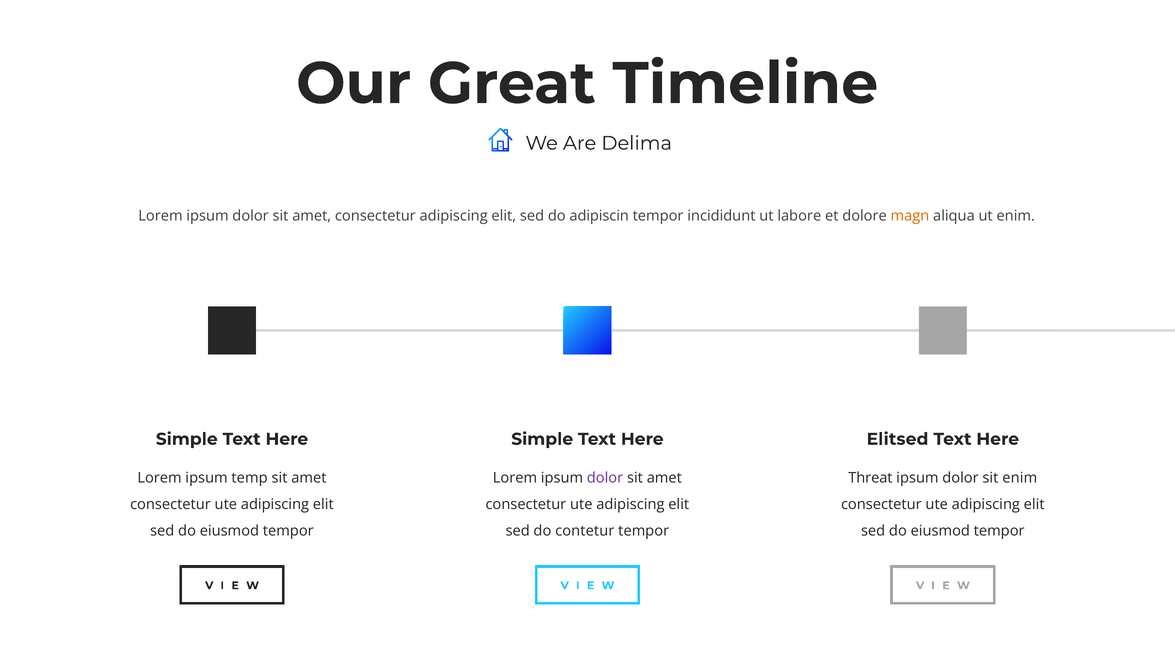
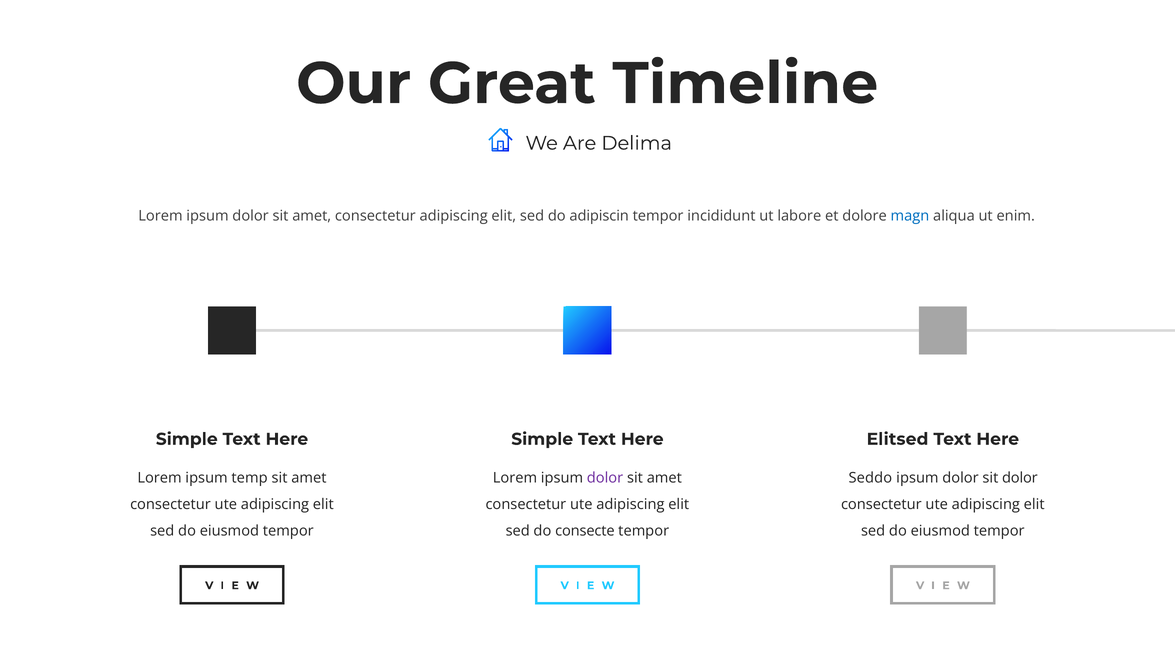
magn colour: orange -> blue (910, 216)
Threat: Threat -> Seddo (870, 478)
sit enim: enim -> dolor (1020, 478)
contetur: contetur -> consecte (585, 531)
